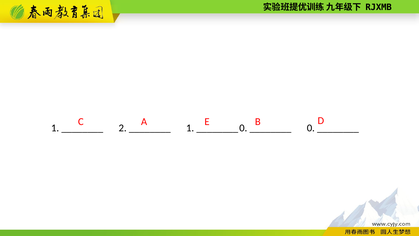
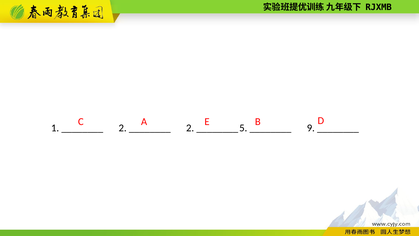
1: 1 -> 2 (190, 128)
0: 0 -> 5 (243, 128)
0: 0 -> 9 (311, 128)
